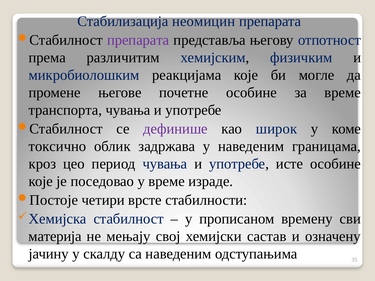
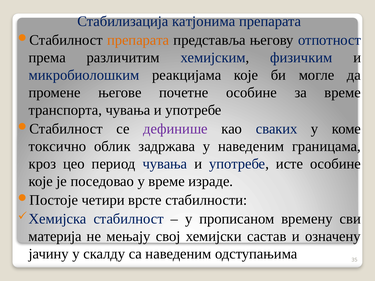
неомицин: неомицин -> катјонима (204, 21)
препарата colour: purple -> orange (138, 40)
широк: широк -> сваких (277, 129)
